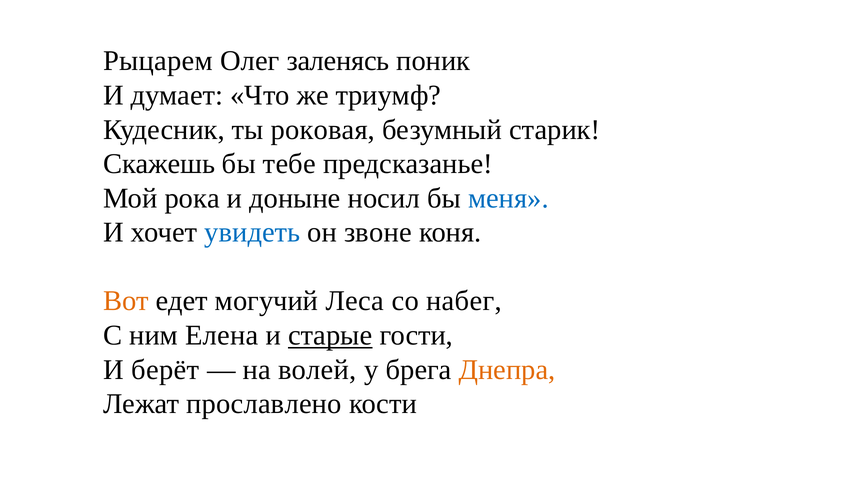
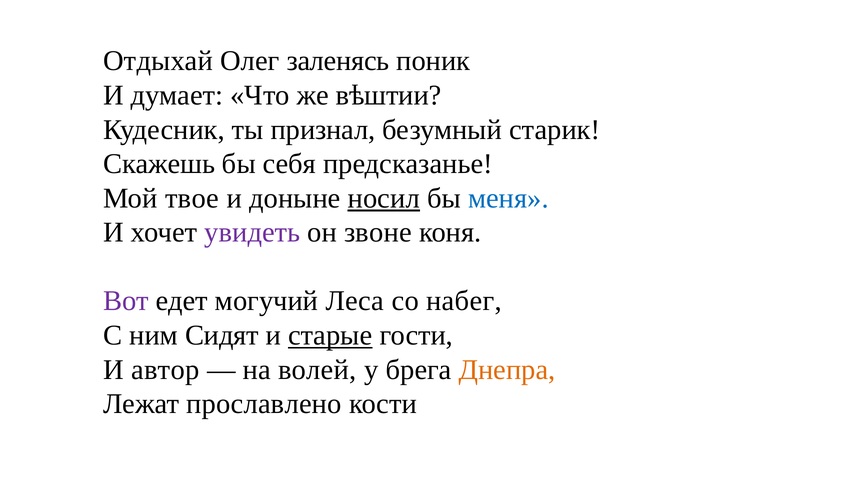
Рыцарем: Рыцарем -> Отдыхай (158, 61)
триумф: триумф -> вѣштии (389, 95)
роковая: роковая -> признал (323, 130)
тебе: тебе -> себя (289, 164)
рока: рока -> твое (192, 198)
носил underline: none -> present (384, 198)
увидеть colour: blue -> purple (252, 233)
Вот colour: orange -> purple (126, 301)
Елена: Елена -> Сидят (222, 335)
берёт: берёт -> автор (165, 370)
